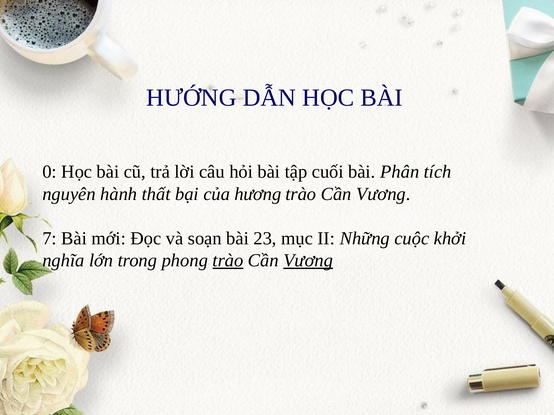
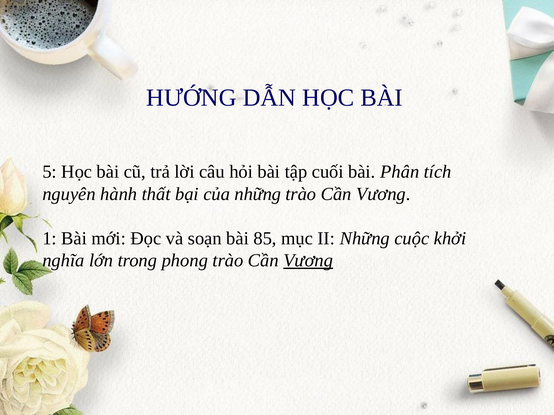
0: 0 -> 5 (50, 172)
của hương: hương -> những (258, 194)
7: 7 -> 1 (50, 239)
23: 23 -> 85 (265, 239)
trào underline: present -> none (228, 261)
